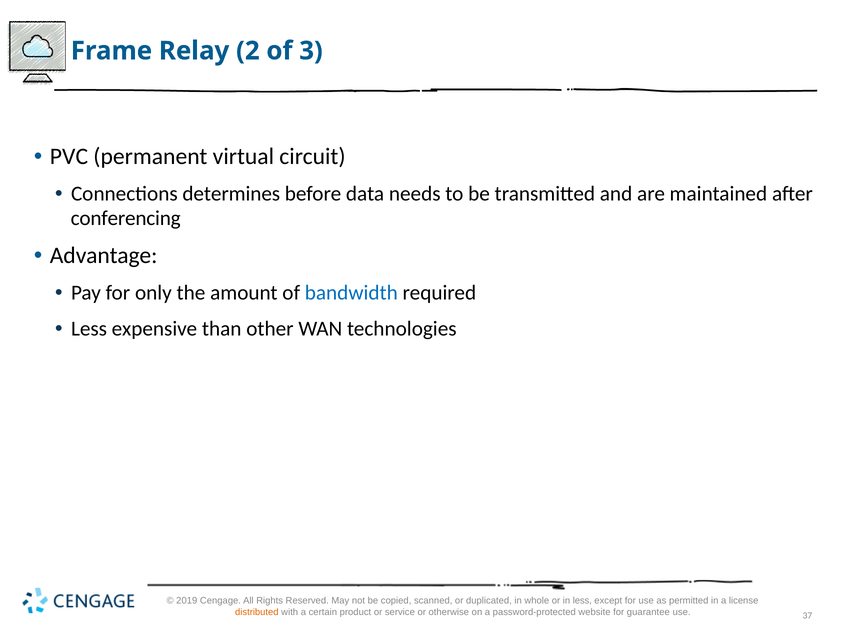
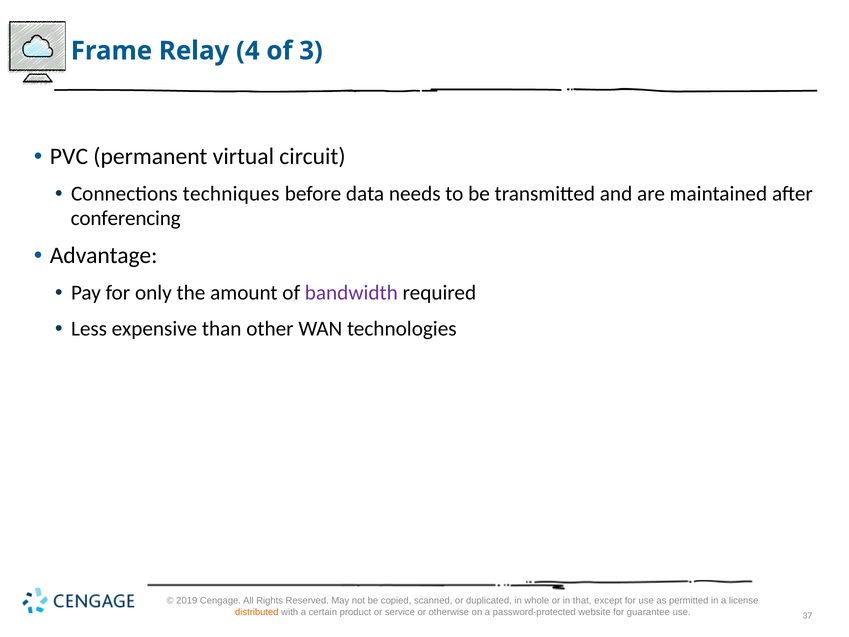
2: 2 -> 4 (248, 51)
determines: determines -> techniques (231, 194)
bandwidth colour: blue -> purple (351, 293)
in less: less -> that (582, 601)
